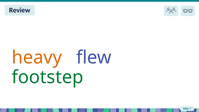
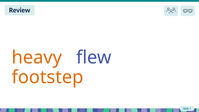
footstep colour: green -> orange (48, 77)
